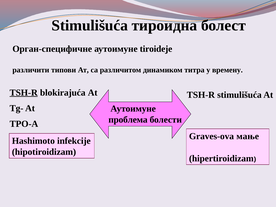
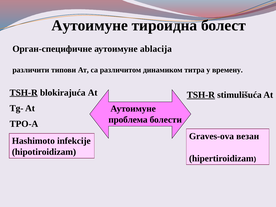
Stimulišuća: Stimulišuća -> Аутоимуне (90, 25)
tiroideje: tiroideje -> ablacija (156, 49)
TSH-R underline: none -> present (201, 95)
мање: мање -> везан (248, 136)
